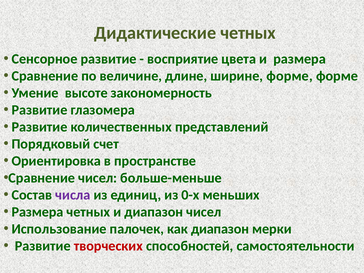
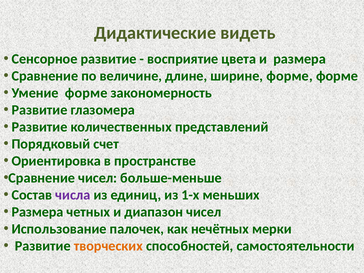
Дидактические четных: четных -> видеть (248, 33)
Умение высоте: высоте -> форме (86, 93)
0-х: 0-х -> 1-х (190, 195)
как диапазон: диапазон -> нечётных (220, 229)
творческих colour: red -> orange (108, 246)
